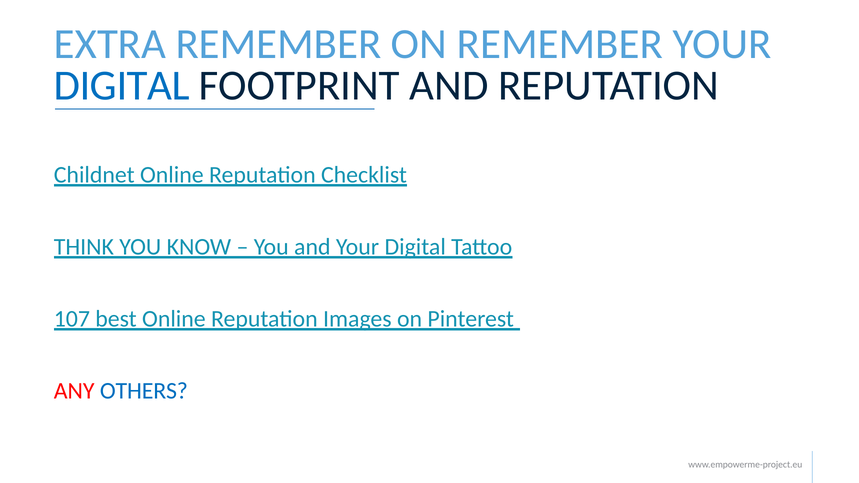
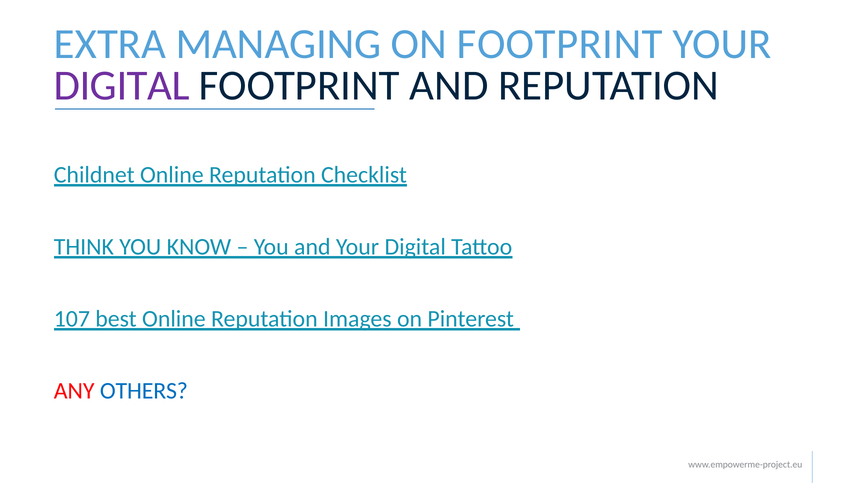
EXTRA REMEMBER: REMEMBER -> MANAGING (279, 44)
ON REMEMBER: REMEMBER -> FOOTPRINT (560, 44)
DIGITAL colour: blue -> purple (122, 85)
